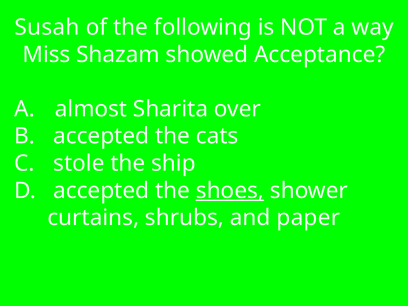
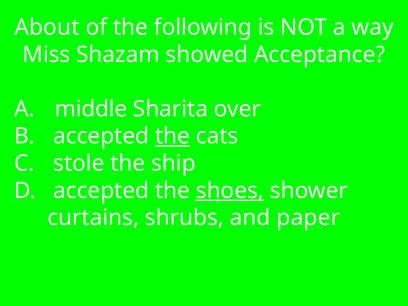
Susah: Susah -> About (47, 27)
almost: almost -> middle (91, 109)
the underline: none -> present (173, 136)
